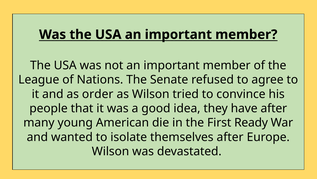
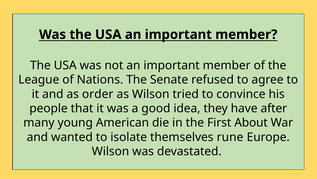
Ready: Ready -> About (251, 122)
themselves after: after -> rune (230, 137)
